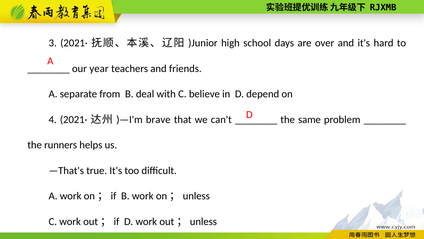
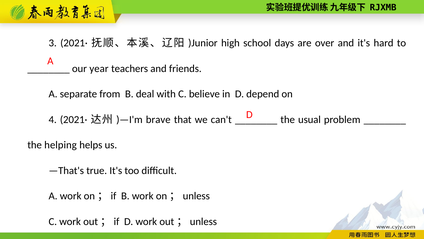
same: same -> usual (309, 119)
runners: runners -> helping (61, 145)
